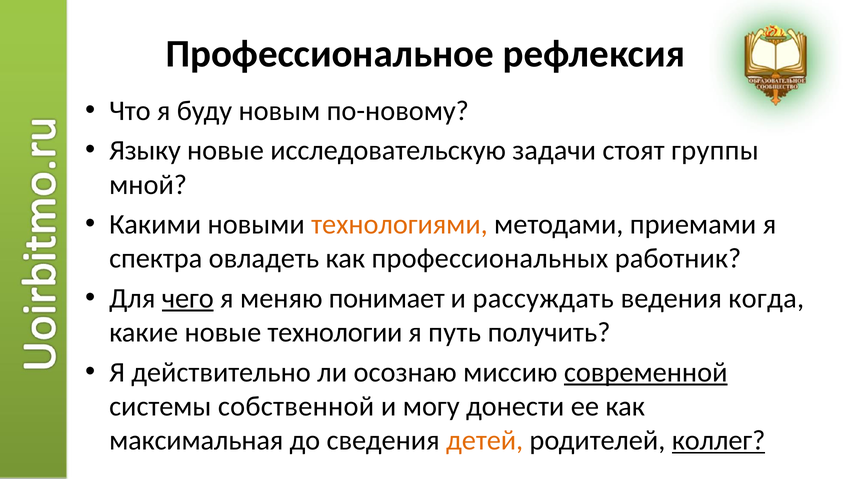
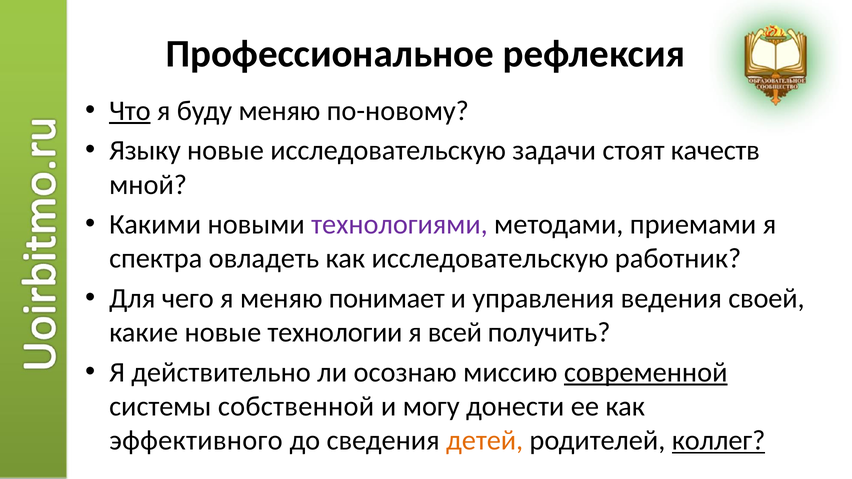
Что underline: none -> present (130, 111)
буду новым: новым -> меняю (279, 111)
группы: группы -> качеств (715, 151)
технологиями colour: orange -> purple (399, 225)
как профессиональных: профессиональных -> исследовательскую (490, 259)
чего underline: present -> none (188, 299)
рассуждать: рассуждать -> управления (543, 299)
когда: когда -> своей (766, 299)
путь: путь -> всей (455, 333)
максимальная: максимальная -> эффективного (196, 441)
